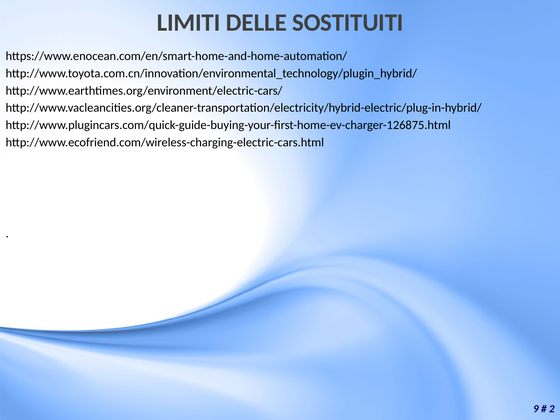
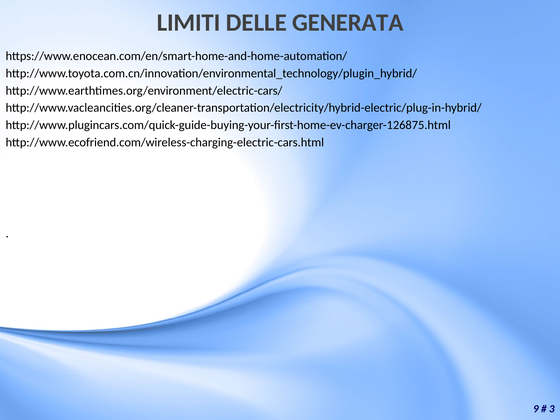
SOSTITUITI: SOSTITUITI -> GENERATA (348, 23)
2: 2 -> 3 (552, 409)
